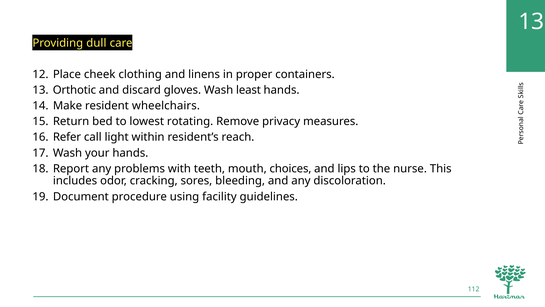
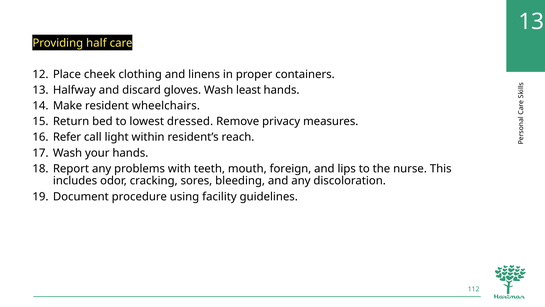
dull: dull -> half (96, 43)
Orthotic: Orthotic -> Halfway (74, 90)
rotating: rotating -> dressed (190, 121)
choices: choices -> foreign (290, 168)
